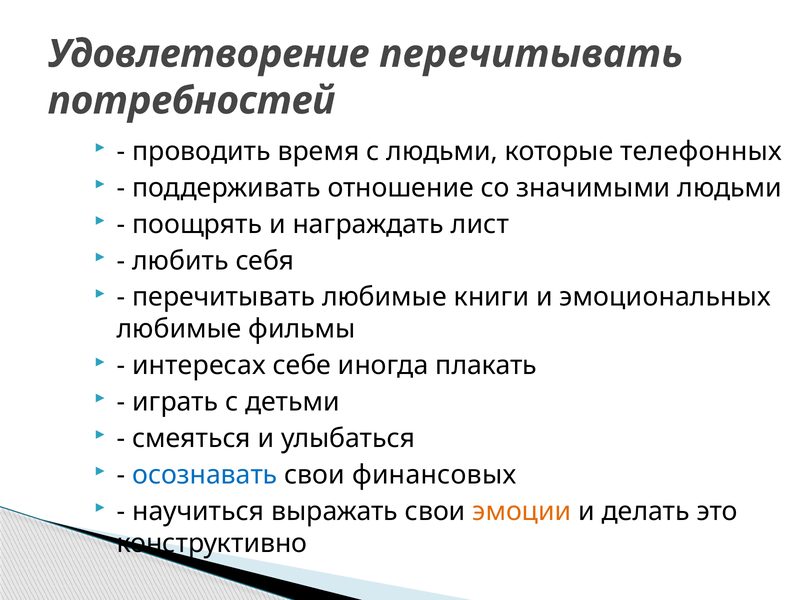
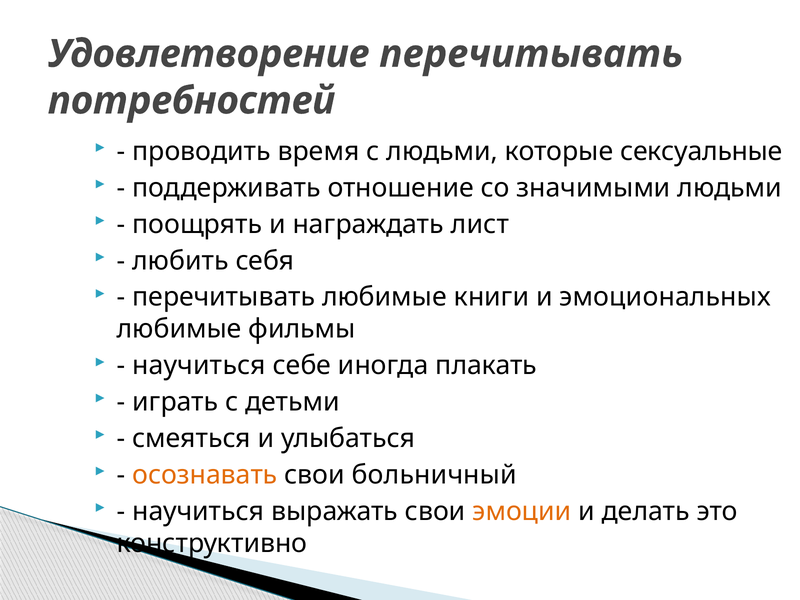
телефонных: телефонных -> сексуальные (701, 151)
интересах: интересах -> научиться (199, 366)
осознавать colour: blue -> orange (205, 475)
финансовых: финансовых -> больничный (434, 475)
